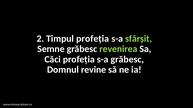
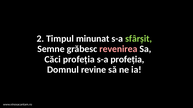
Timpul profeția: profeția -> minunat (93, 39)
revenirea colour: light green -> pink (118, 49)
s-a grăbesc: grăbesc -> profeția (127, 60)
